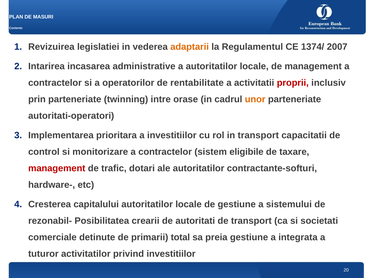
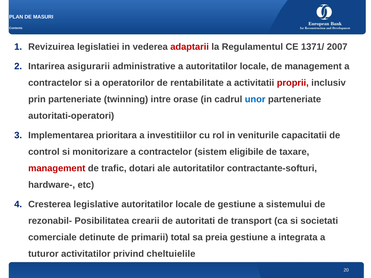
adaptarii colour: orange -> red (190, 47)
1374/: 1374/ -> 1371/ (313, 47)
incasarea: incasarea -> asigurarii (89, 66)
unor colour: orange -> blue (255, 99)
in transport: transport -> veniturile (258, 135)
capitalului: capitalului -> legislative (96, 204)
privind investitiilor: investitiilor -> cheltuielile (171, 254)
